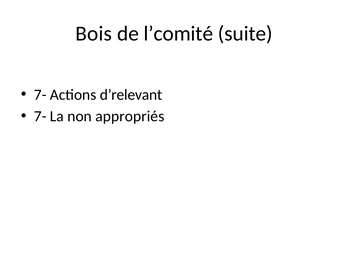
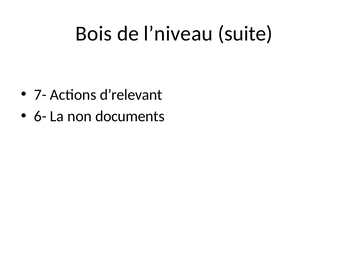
l’comité: l’comité -> l’niveau (178, 34)
7-: 7- -> 6- (40, 116)
appropriés: appropriés -> documents (130, 116)
